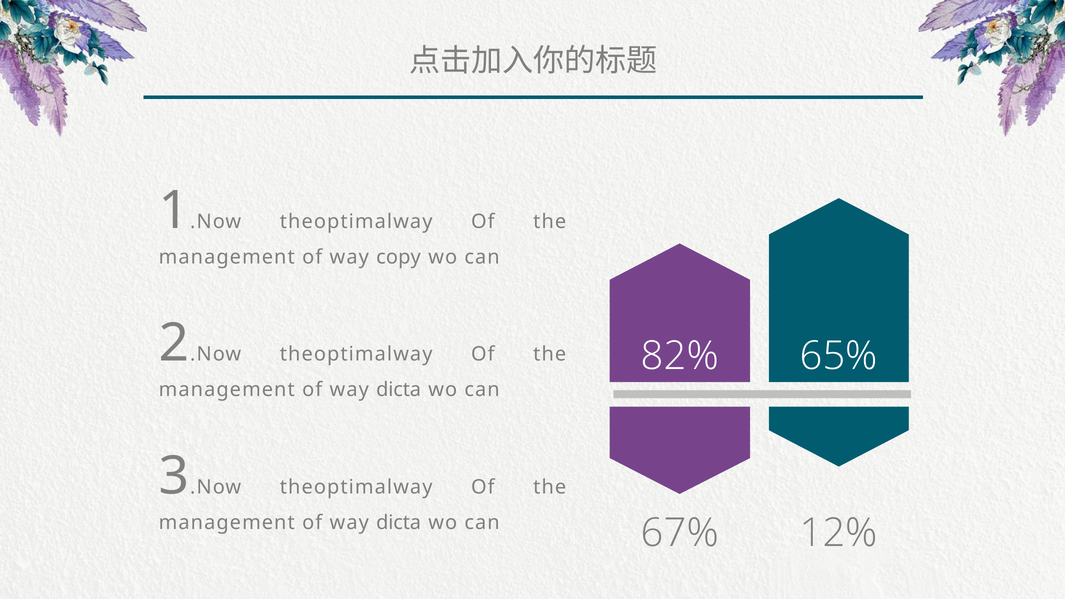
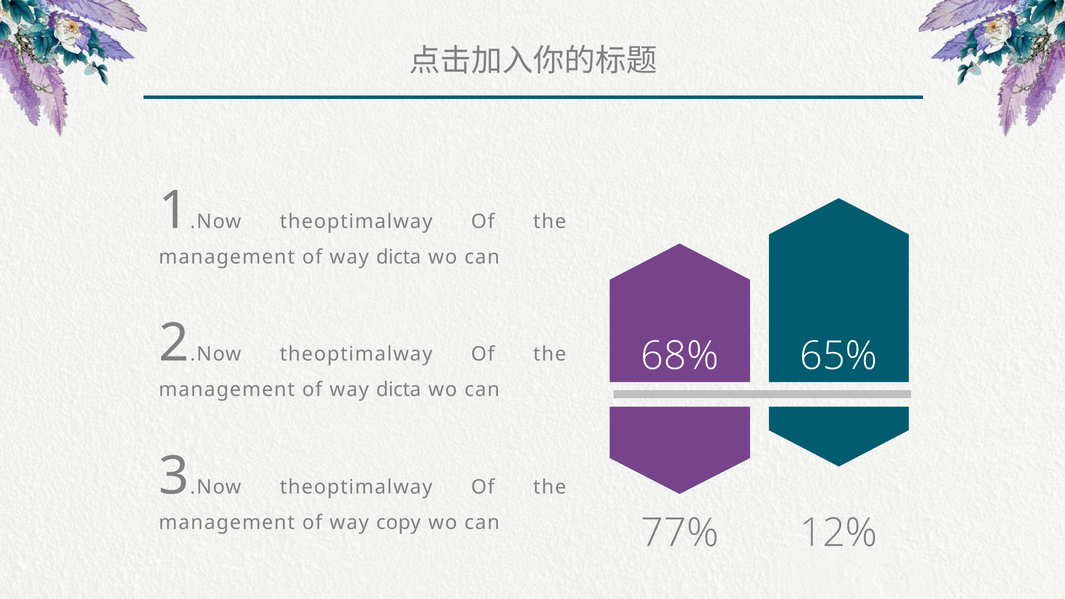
copy: copy -> dicta (399, 257)
82%: 82% -> 68% (680, 356)
dicta: dicta -> copy (398, 523)
67%: 67% -> 77% (680, 533)
